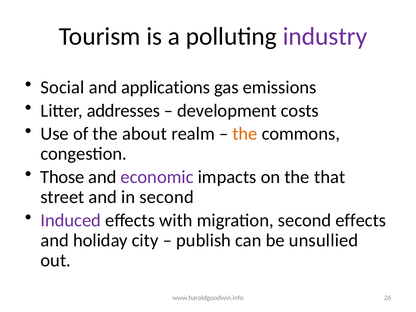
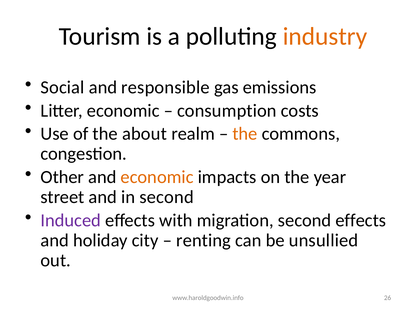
industry colour: purple -> orange (325, 36)
applications: applications -> responsible (166, 87)
Litter addresses: addresses -> economic (123, 111)
development: development -> consumption (227, 111)
Those: Those -> Other (62, 177)
economic colour: purple -> orange (157, 177)
that: that -> year (330, 177)
publish: publish -> renting (204, 240)
